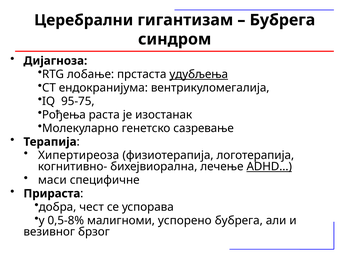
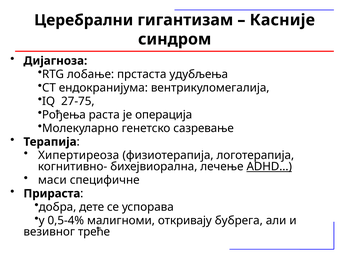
Бубрега: Бубрега -> Касније (282, 20)
удубљења underline: present -> none (199, 74)
95-75: 95-75 -> 27-75 (78, 101)
изостанак: изостанак -> операција (164, 115)
чест: чест -> дете (92, 207)
0,5-8%: 0,5-8% -> 0,5-4% (66, 220)
успорено: успорено -> откривају (185, 220)
брзог: брзог -> треће (94, 232)
